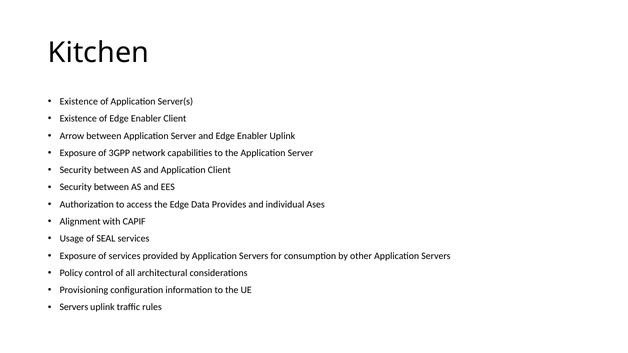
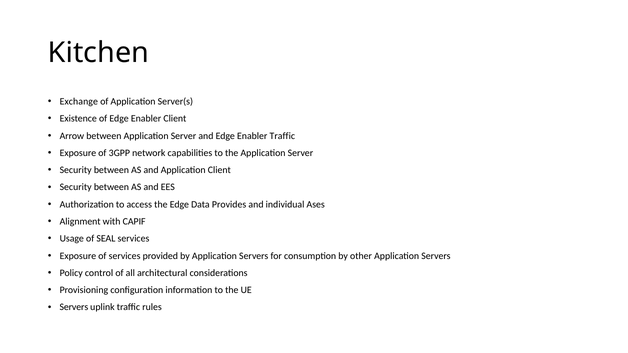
Existence: Existence -> Exchange (79, 102)
Enabler Uplink: Uplink -> Traffic (282, 136)
